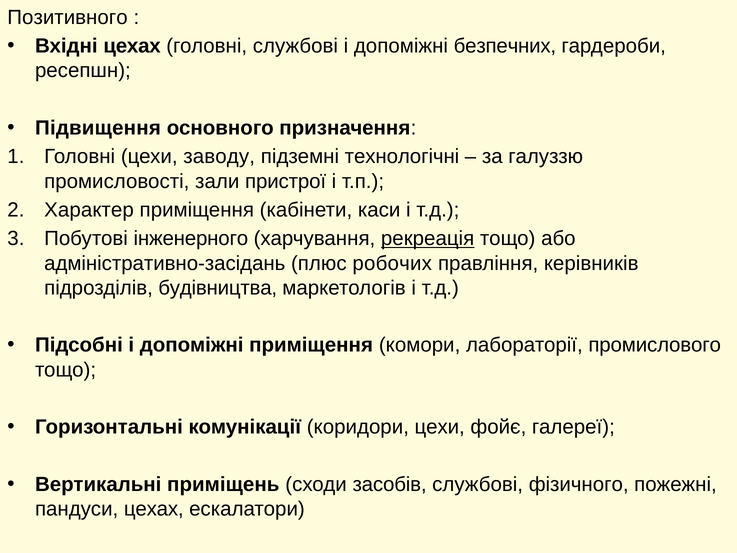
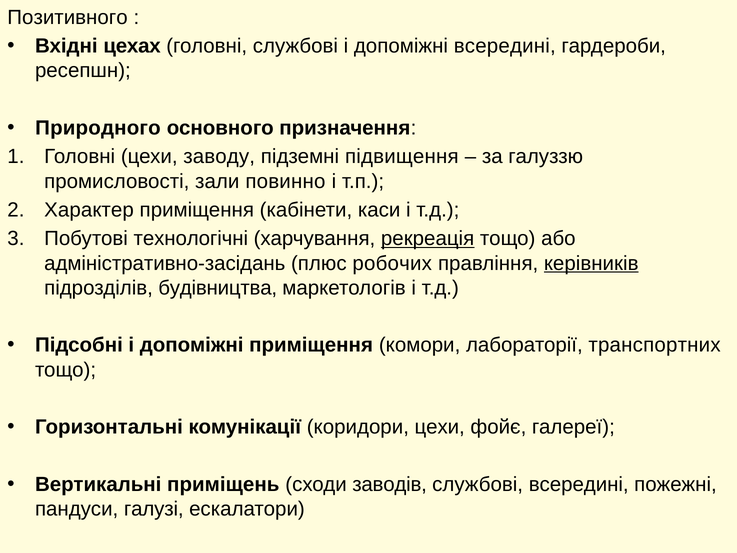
допоміжні безпечних: безпечних -> всередині (505, 46)
Підвищення: Підвищення -> Природного (98, 128)
технологічні: технологічні -> підвищення (402, 157)
пристрої: пристрої -> повинно (285, 181)
інженерного: інженерного -> технологічні (191, 239)
керівників underline: none -> present (591, 263)
промислового: промислового -> транспортних (655, 345)
засобів: засобів -> заводів (390, 484)
службові фізичного: фізичного -> всередині (579, 484)
пандуси цехах: цехах -> галузі (154, 509)
